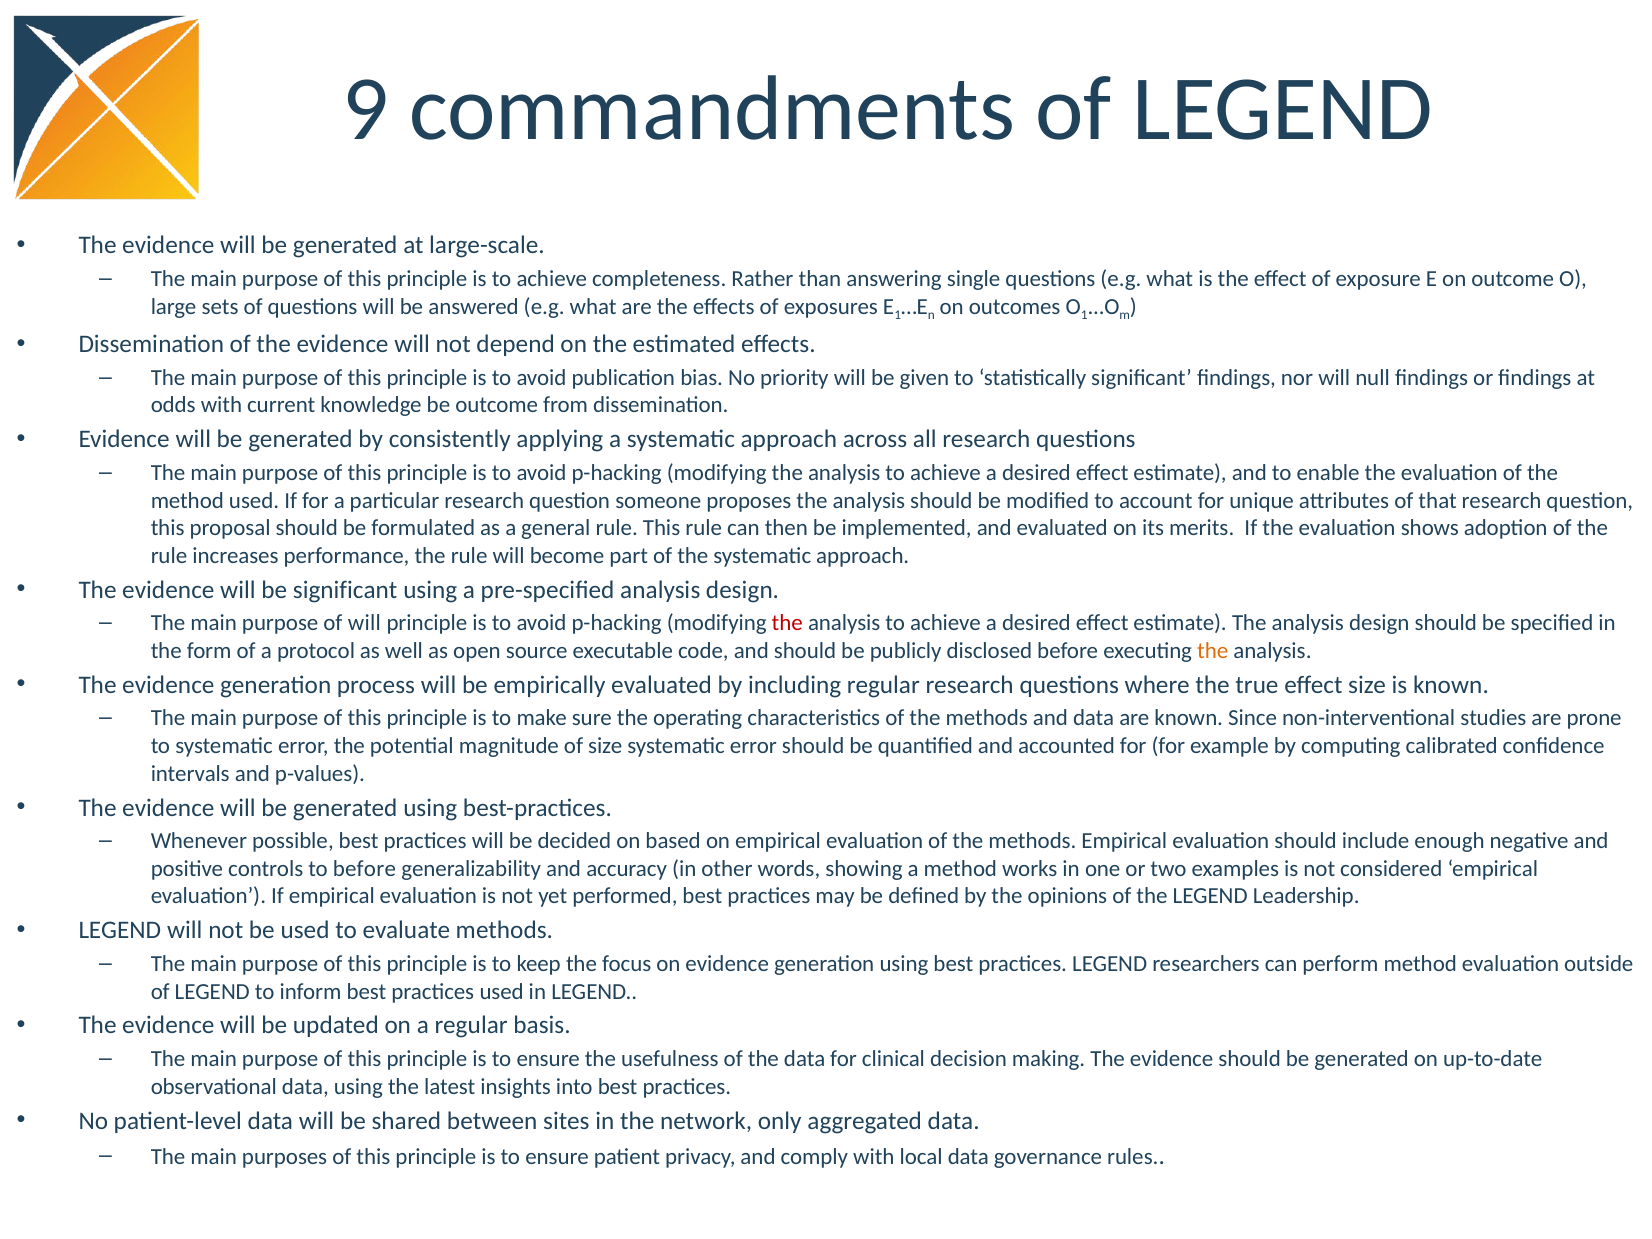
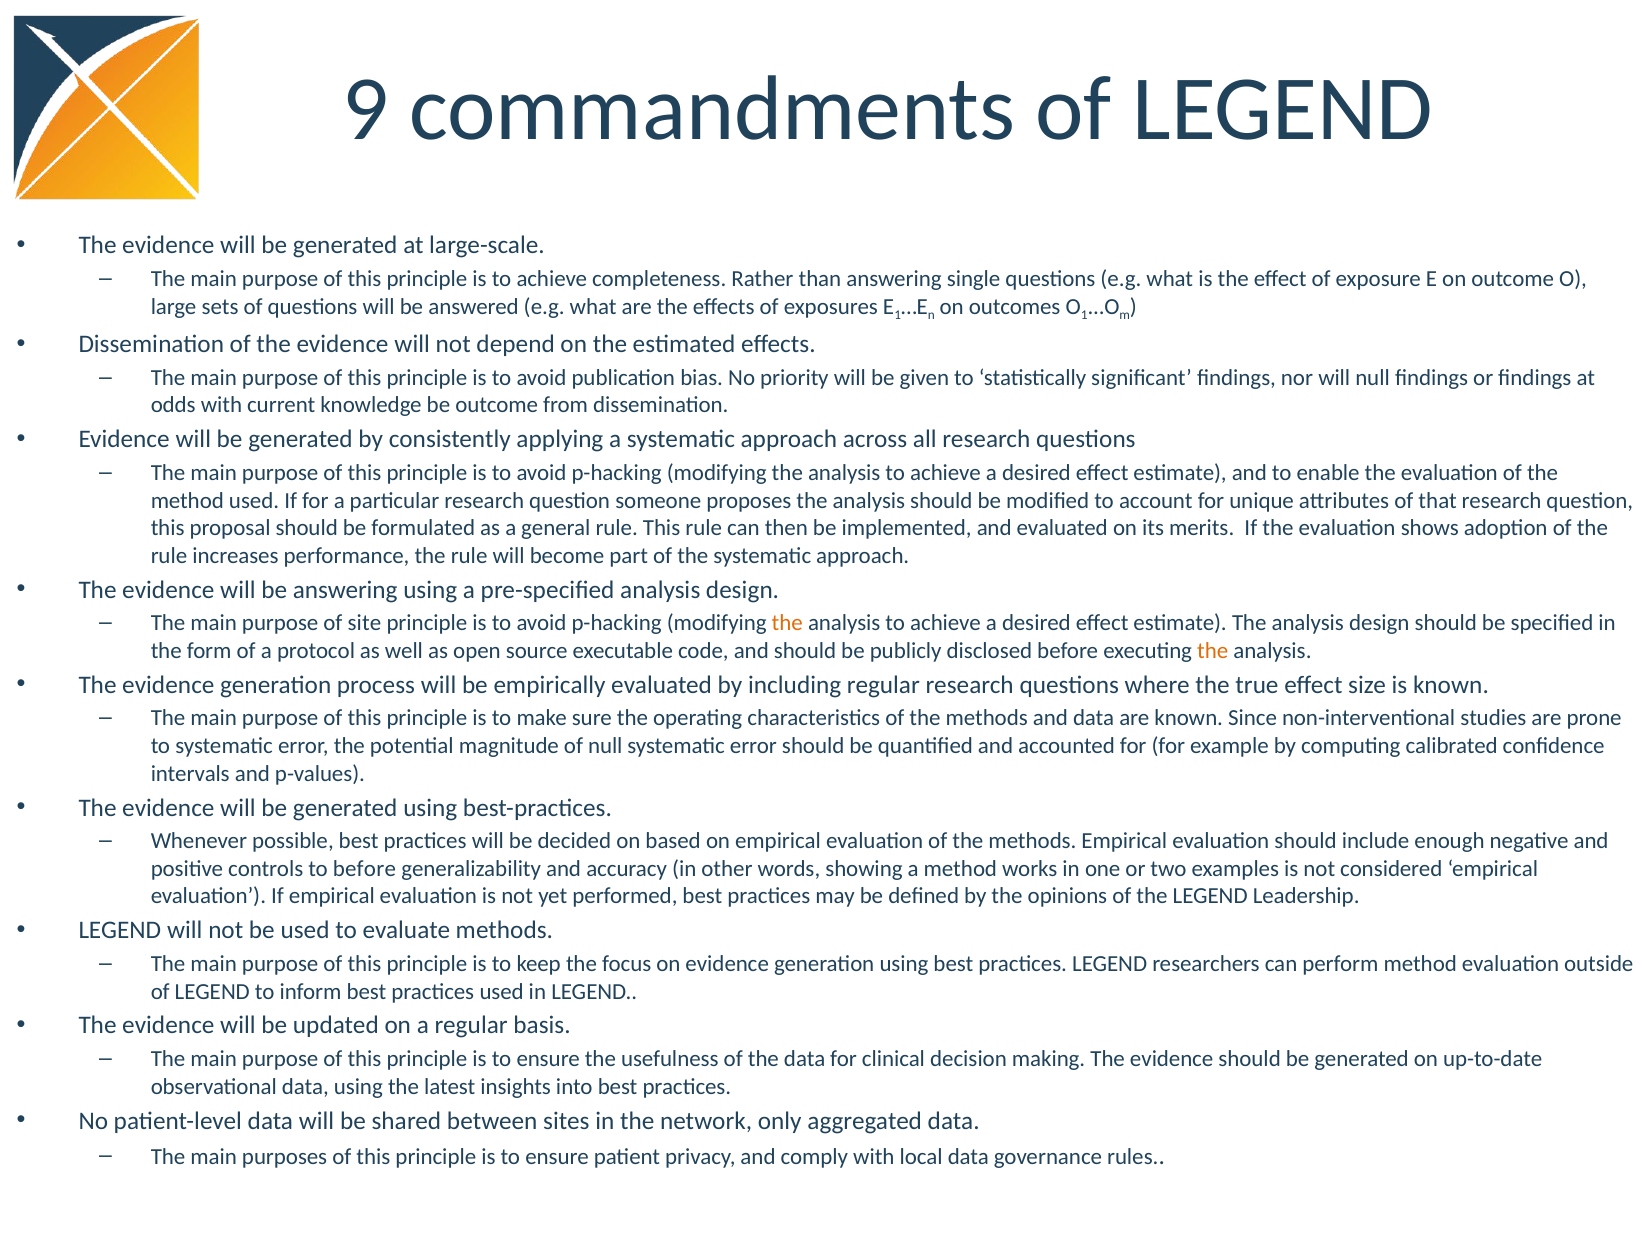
be significant: significant -> answering (345, 590)
of will: will -> site (364, 623)
the colour: red -> orange (787, 623)
of size: size -> null (605, 746)
